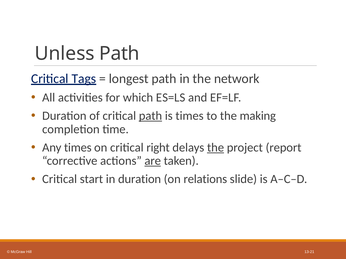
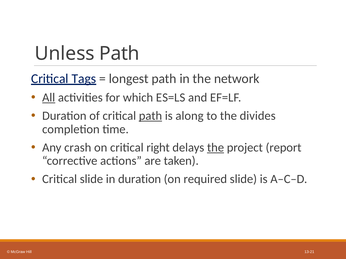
All underline: none -> present (49, 98)
is times: times -> along (190, 116)
making: making -> divides (258, 116)
Any times: times -> crash (78, 148)
are underline: present -> none (153, 161)
Critical start: start -> slide (91, 179)
relations: relations -> required (205, 179)
